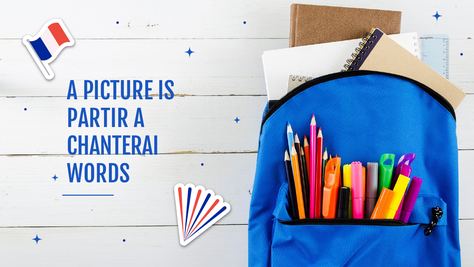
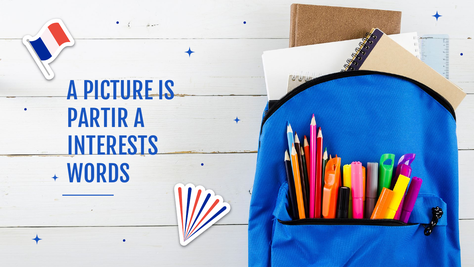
CHANTERAI: CHANTERAI -> INTERESTS (113, 147)
